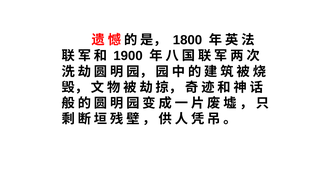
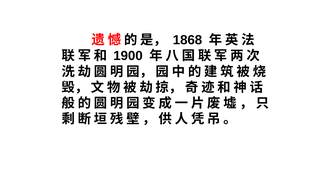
1800: 1800 -> 1868 (187, 40)
